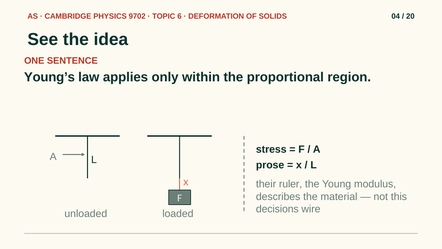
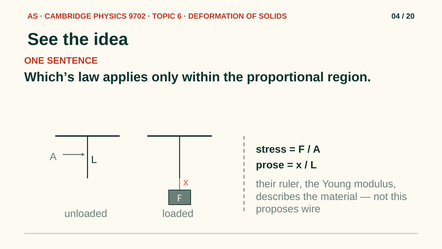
Young’s: Young’s -> Which’s (49, 77)
decisions: decisions -> proposes (277, 209)
